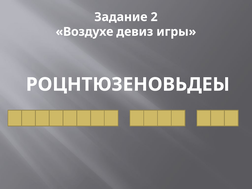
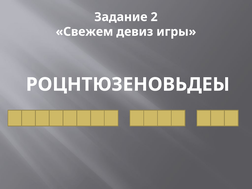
Воздухе: Воздухе -> Свежем (84, 32)
